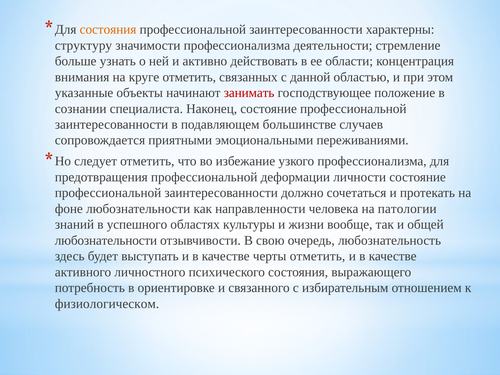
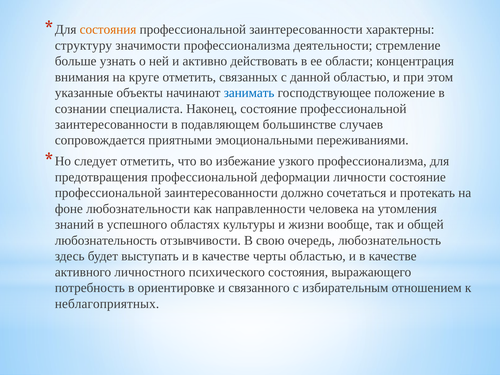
занимать colour: red -> blue (249, 93)
патологии: патологии -> утомления (407, 209)
любознательности: любознательности -> любознательность (106, 240)
черты отметить: отметить -> областью (318, 256)
физиологическом: физиологическом -> неблагоприятных (107, 304)
